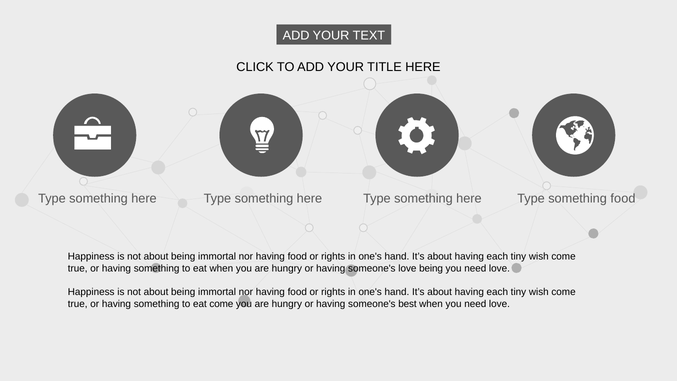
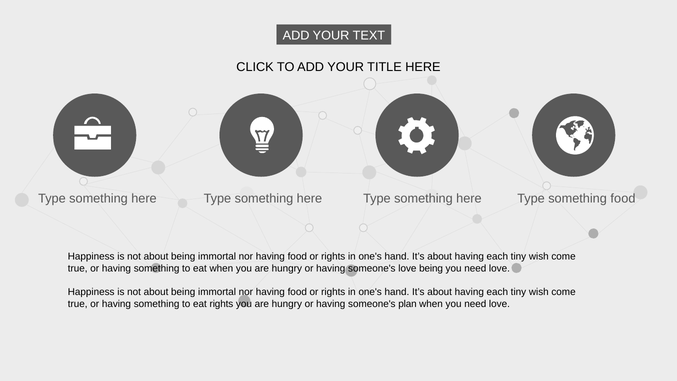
eat come: come -> rights (221, 304)
best: best -> plan (407, 304)
